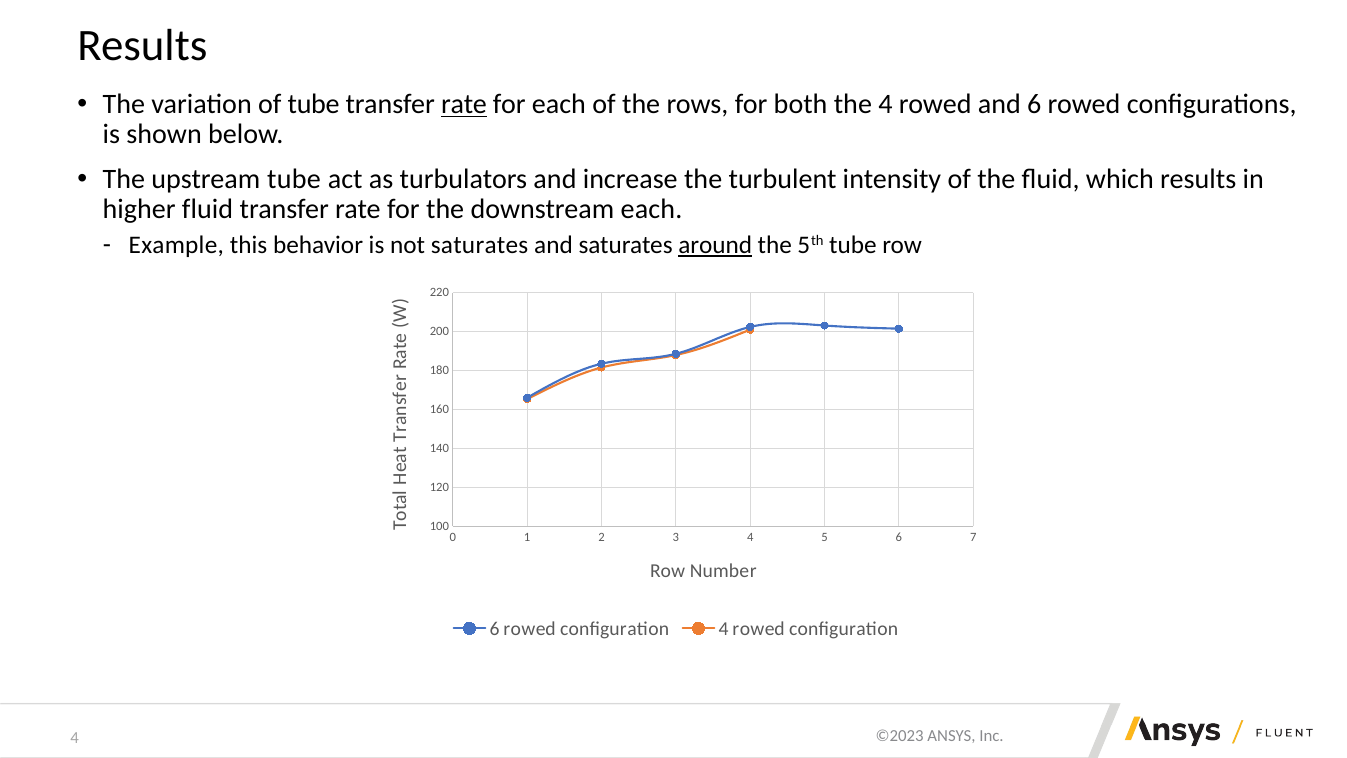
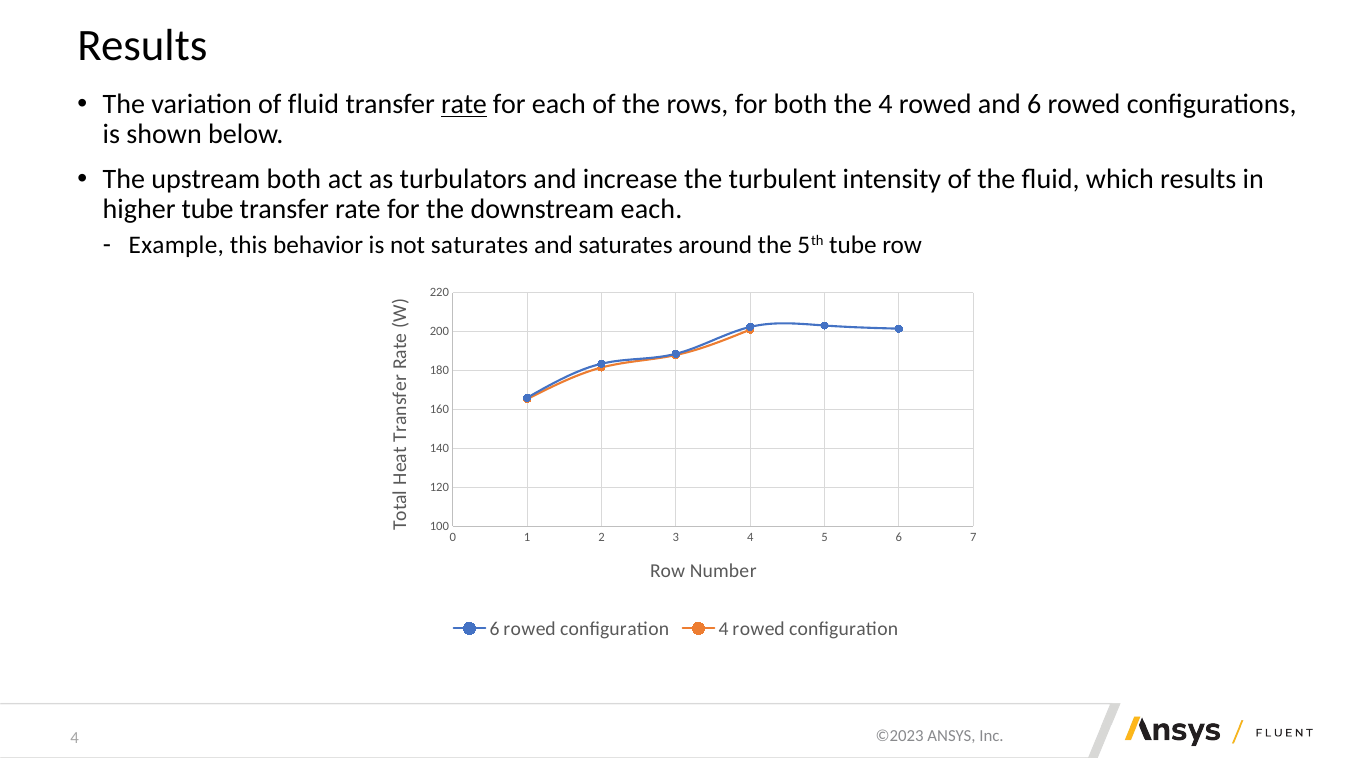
of tube: tube -> fluid (313, 104)
upstream tube: tube -> both (294, 179)
higher fluid: fluid -> tube (208, 209)
around underline: present -> none (715, 245)
